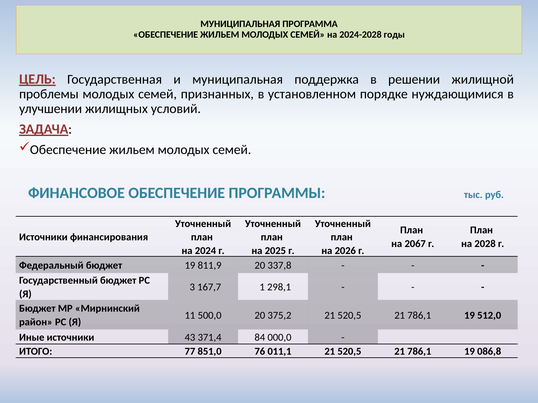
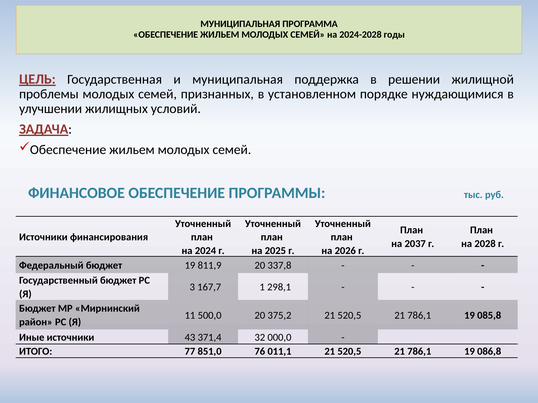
2067: 2067 -> 2037 (415, 244)
512,0: 512,0 -> 085,8 (489, 316)
84: 84 -> 32 (260, 338)
